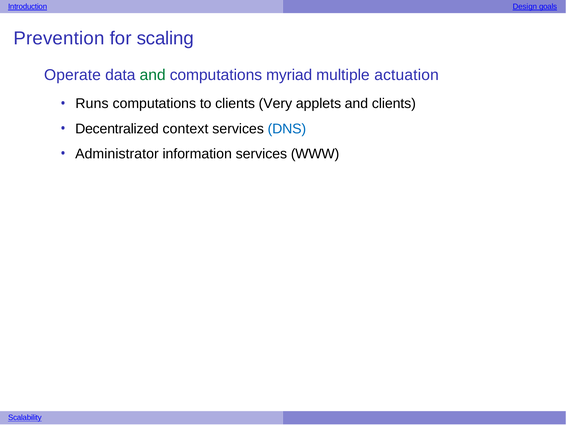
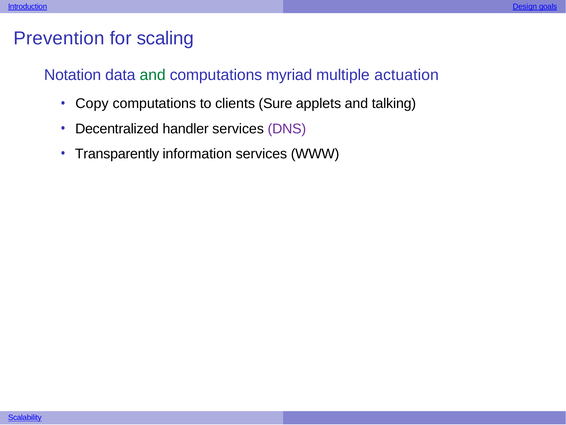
Operate: Operate -> Notation (73, 75)
Runs: Runs -> Copy (92, 104)
Very: Very -> Sure (275, 104)
and clients: clients -> talking (394, 104)
context: context -> handler (186, 129)
DNS colour: blue -> purple (287, 129)
Administrator: Administrator -> Transparently (117, 154)
